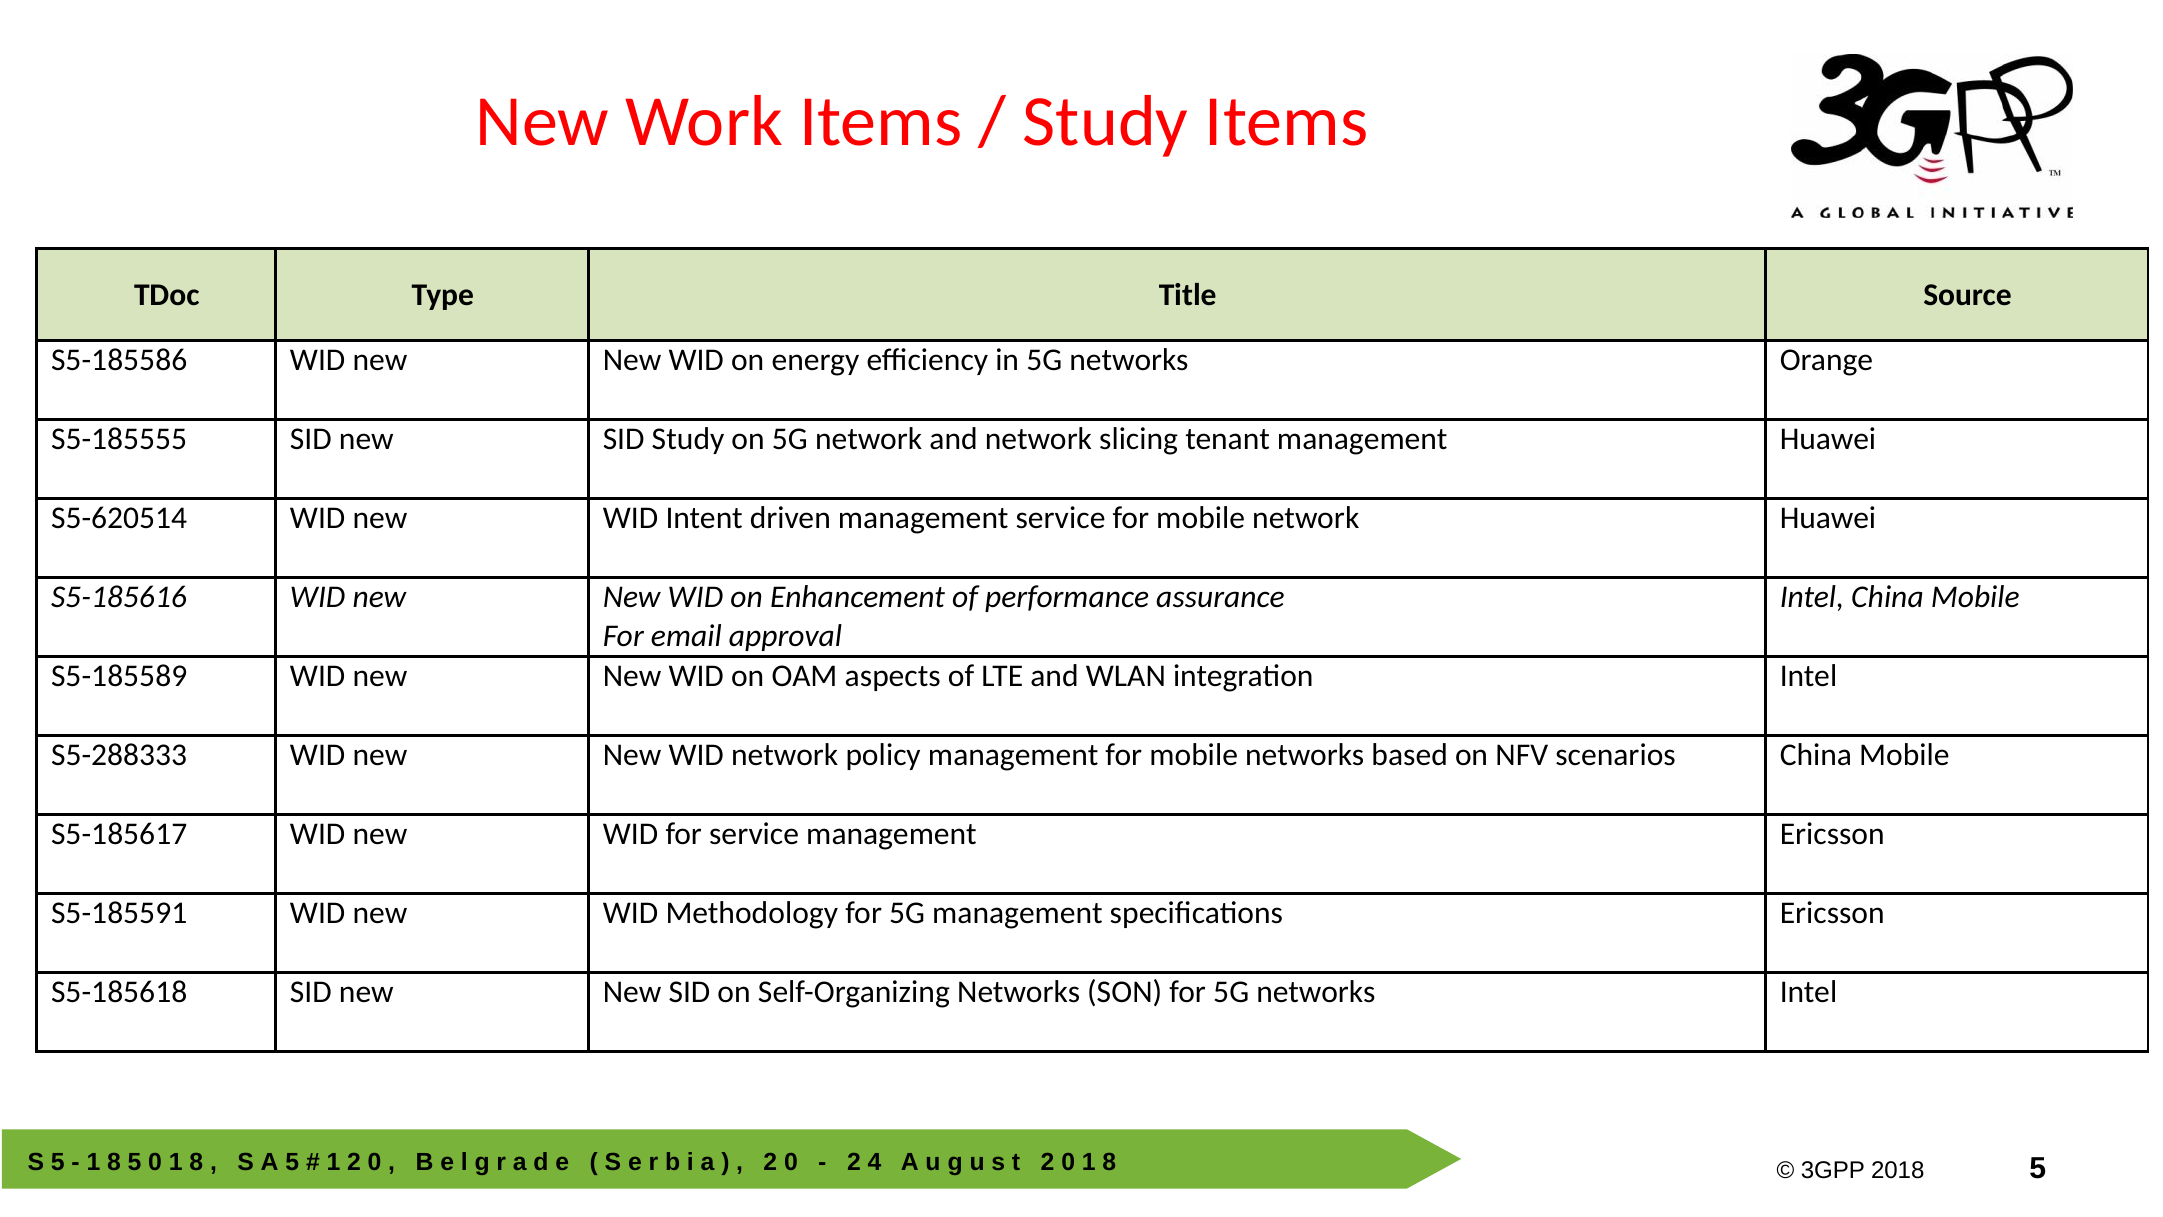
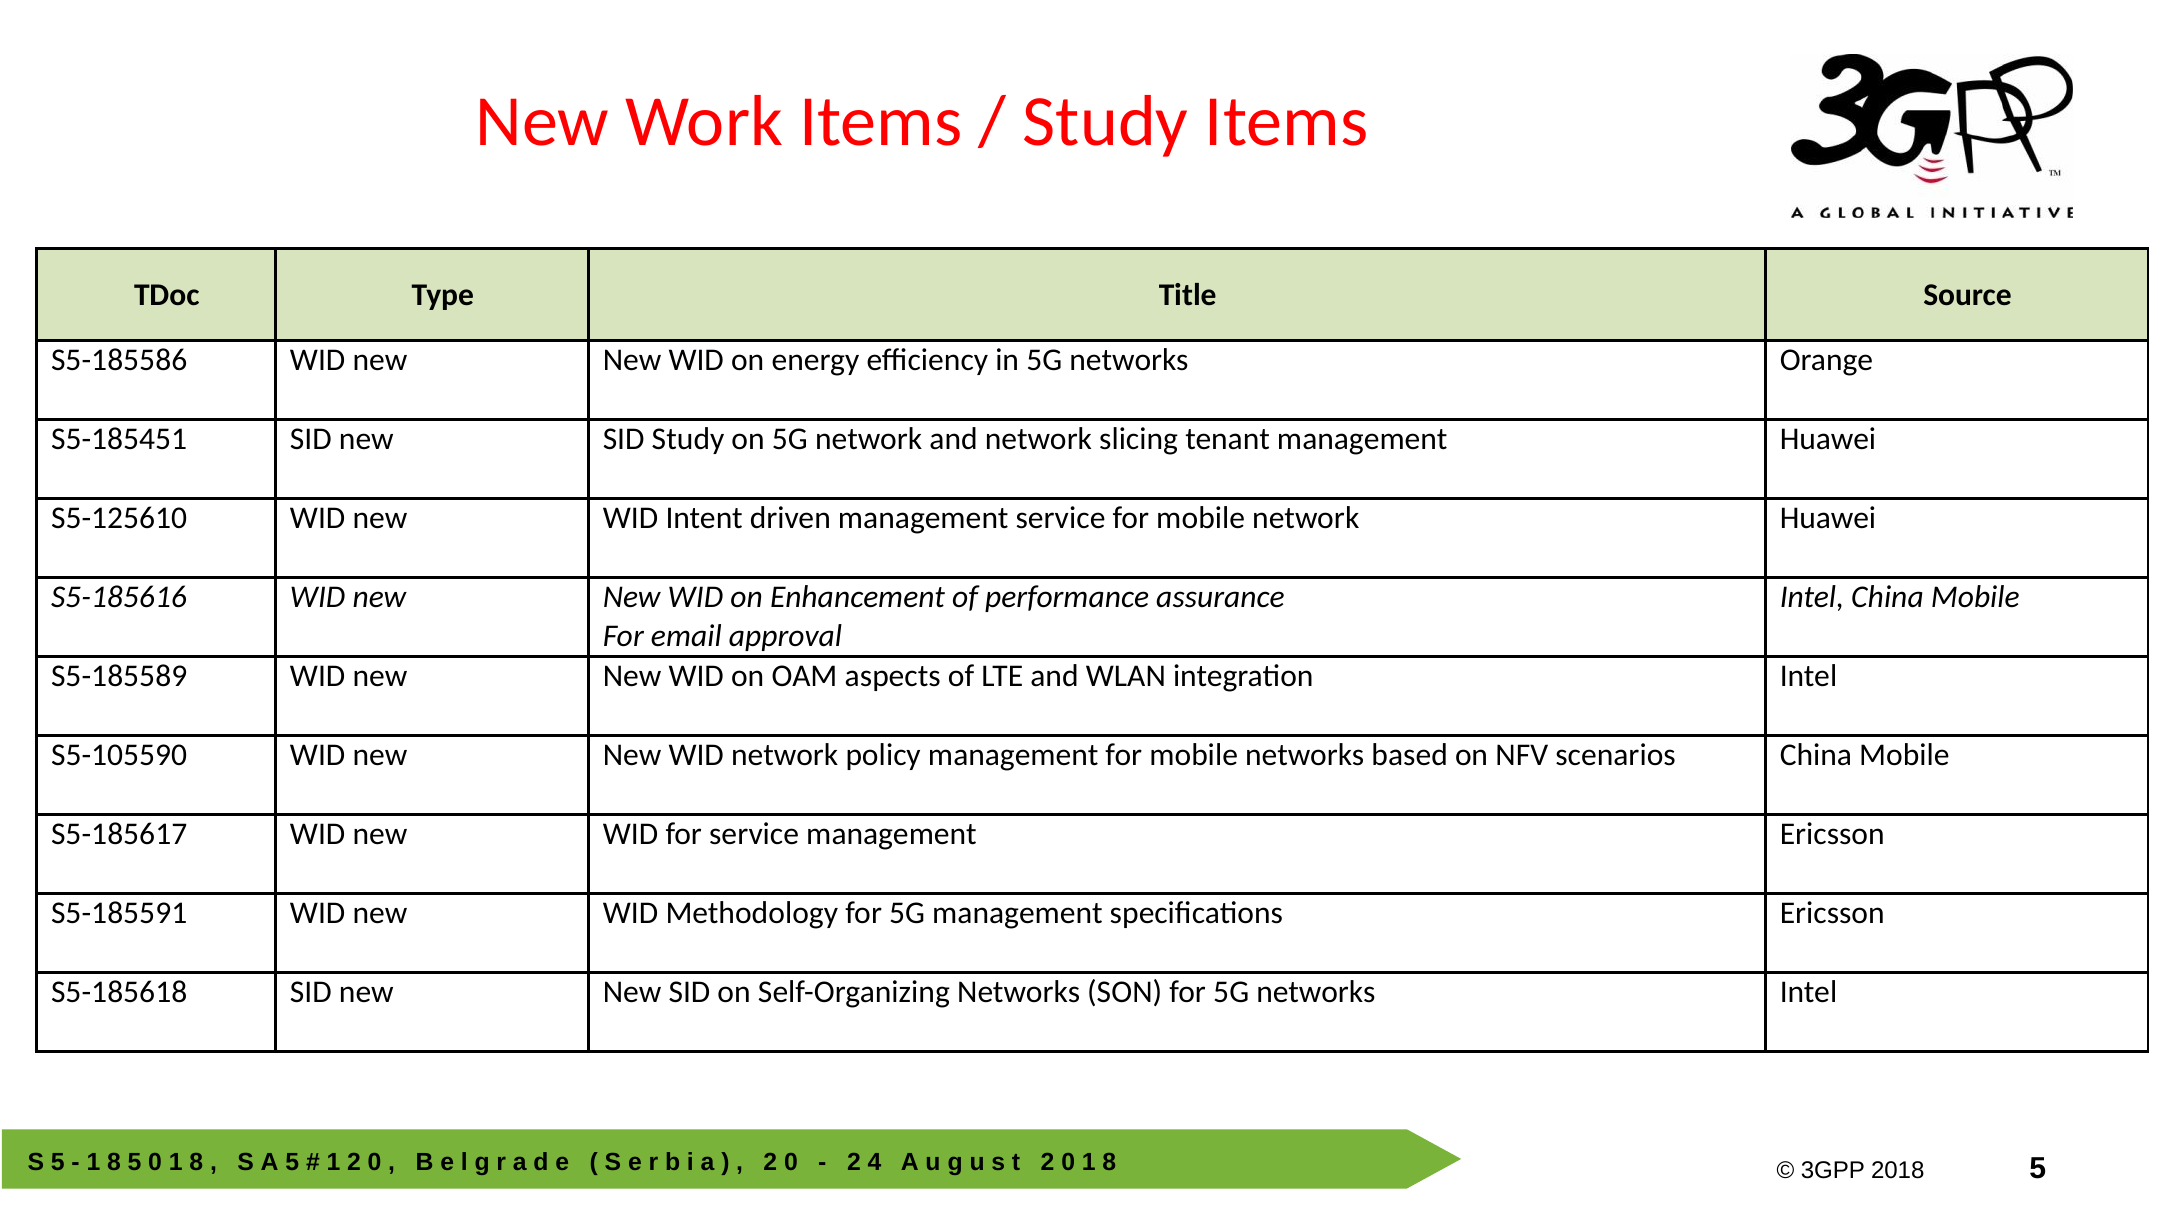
S5-185555: S5-185555 -> S5-185451 (119, 439)
S5-620514: S5-620514 -> S5-125610 (119, 518)
S5-288333: S5-288333 -> S5-105590 (119, 755)
